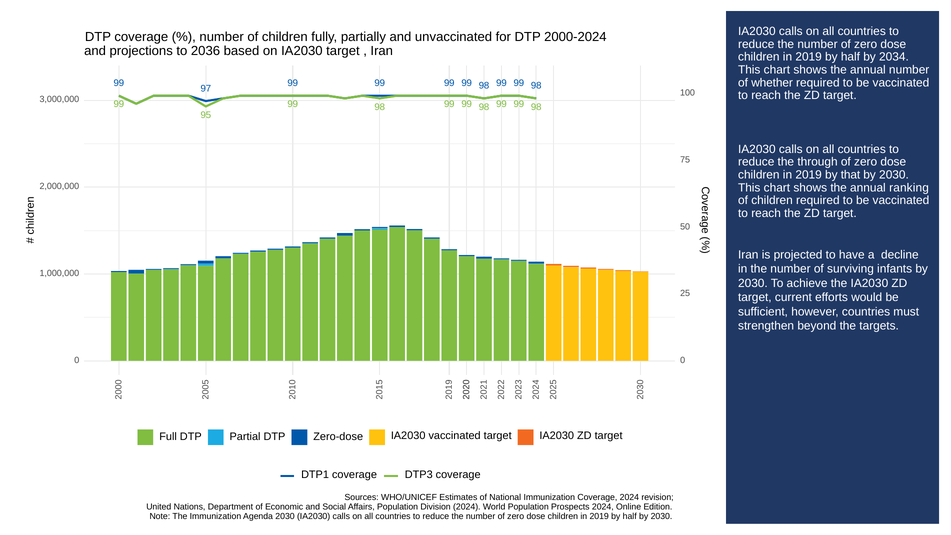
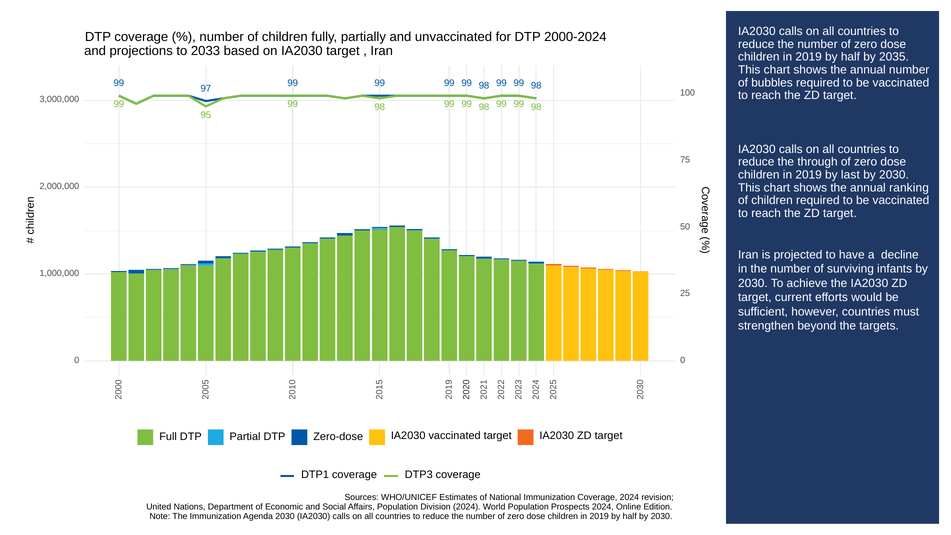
2036: 2036 -> 2033 (206, 51)
2034: 2034 -> 2035 (894, 57)
whether: whether -> bubbles (772, 83)
that: that -> last (850, 175)
